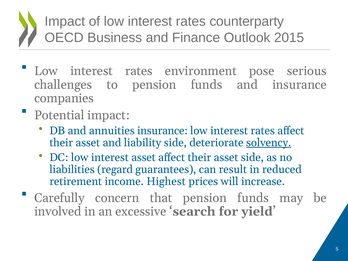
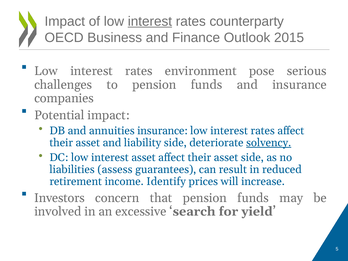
interest underline: none -> present (150, 21)
regard: regard -> assess (115, 170)
Highest: Highest -> Identify (166, 182)
Carefully: Carefully -> Investors (59, 198)
